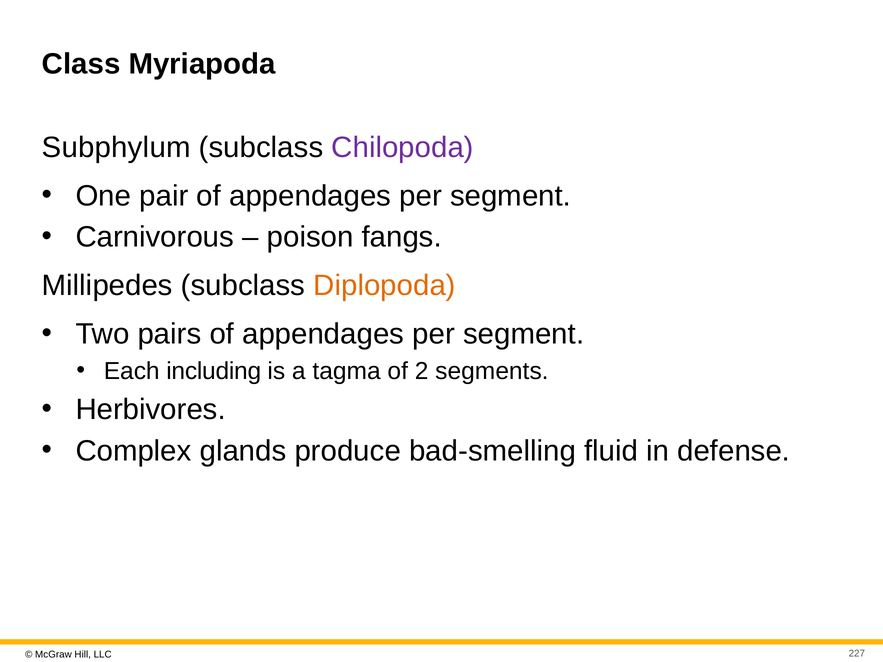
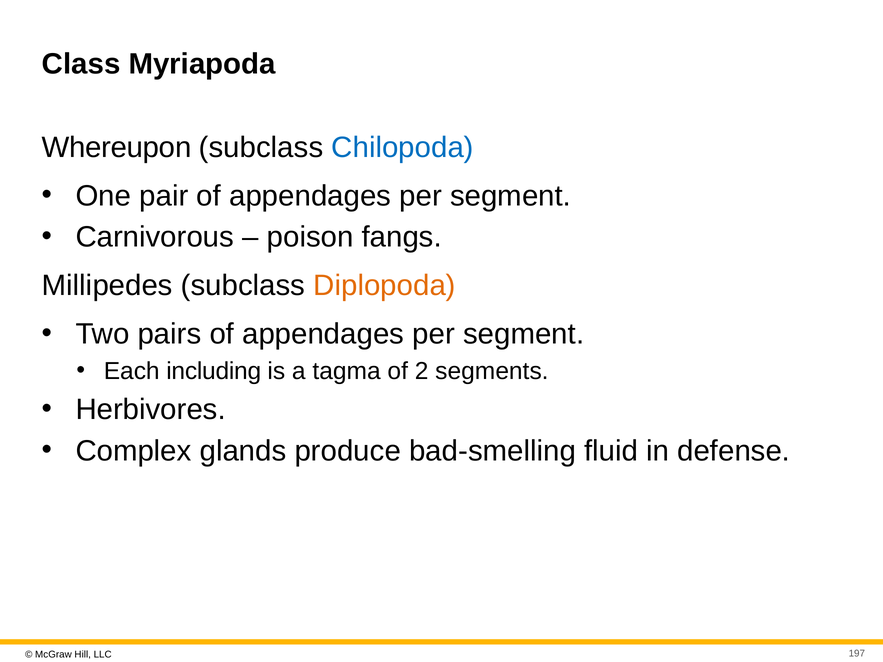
Subphylum: Subphylum -> Whereupon (116, 147)
Chilopoda colour: purple -> blue (403, 147)
227: 227 -> 197 (857, 654)
